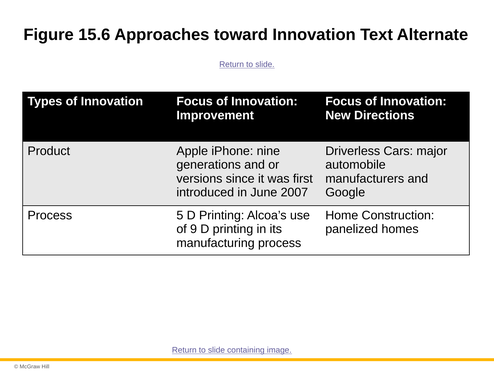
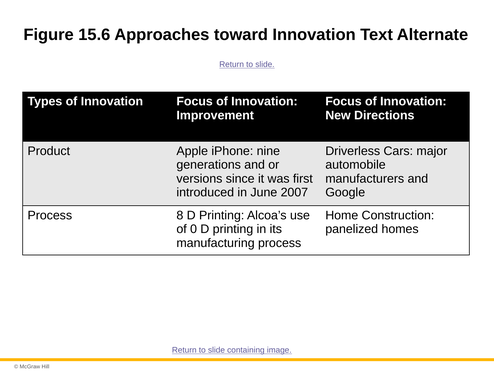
5: 5 -> 8 (180, 215)
9: 9 -> 0 (194, 229)
